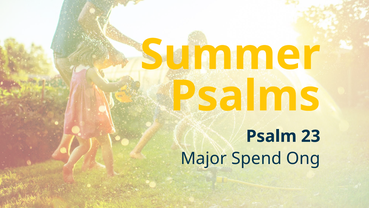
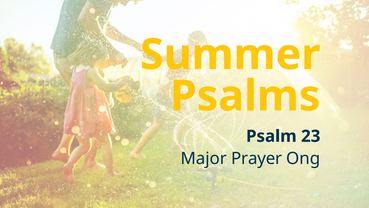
Spend: Spend -> Prayer (257, 158)
